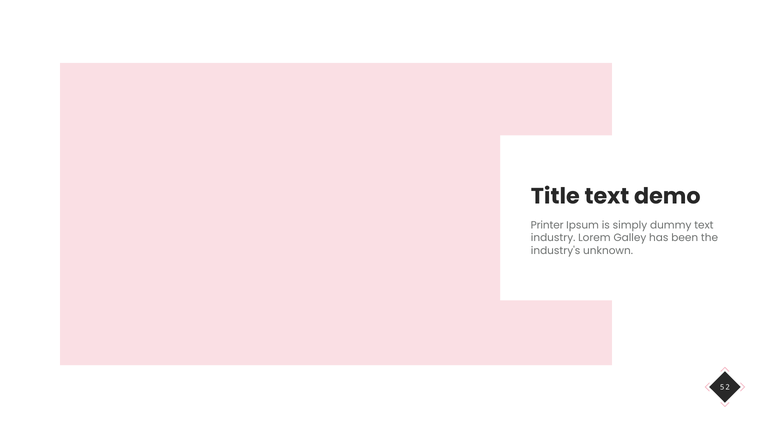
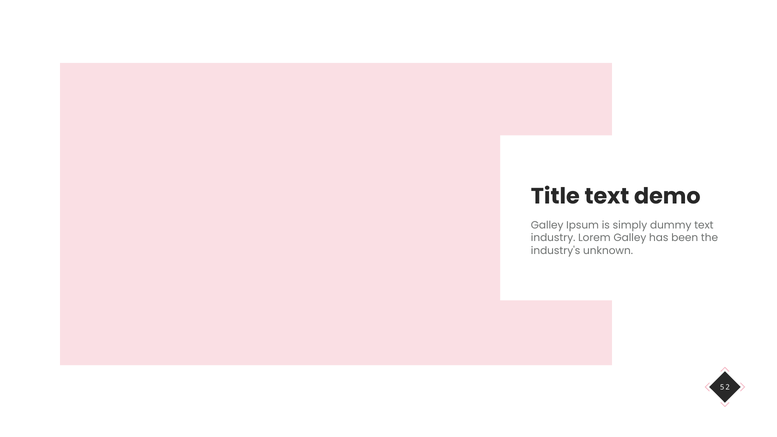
Printer: Printer -> Galley (547, 225)
